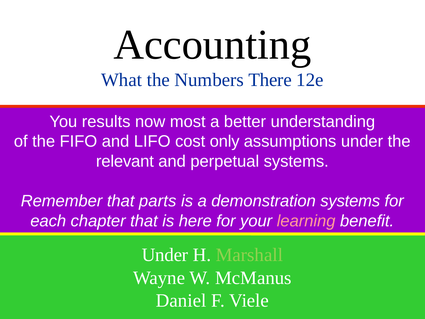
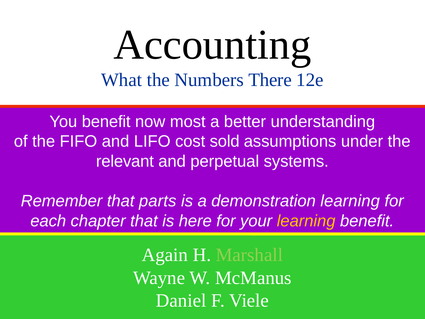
You results: results -> benefit (106, 122)
only: only -> sold (225, 141)
demonstration systems: systems -> learning (350, 201)
learning colour: pink -> yellow (306, 221)
Under: Under -> Again (165, 255)
